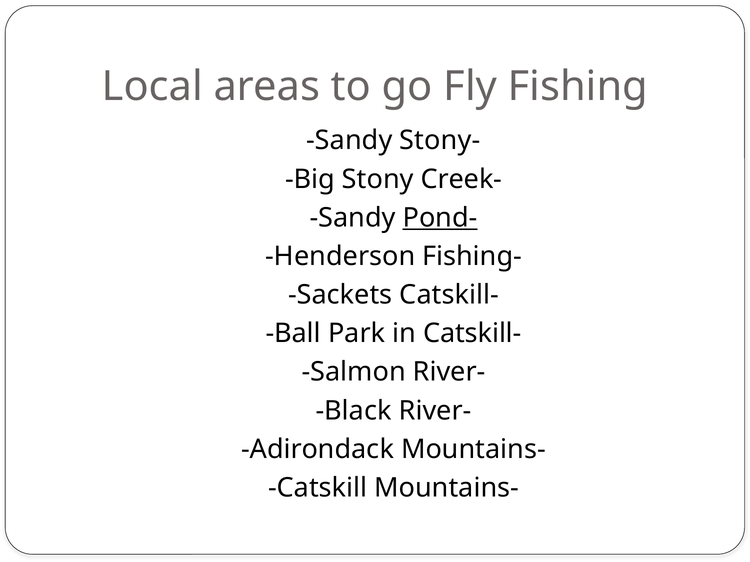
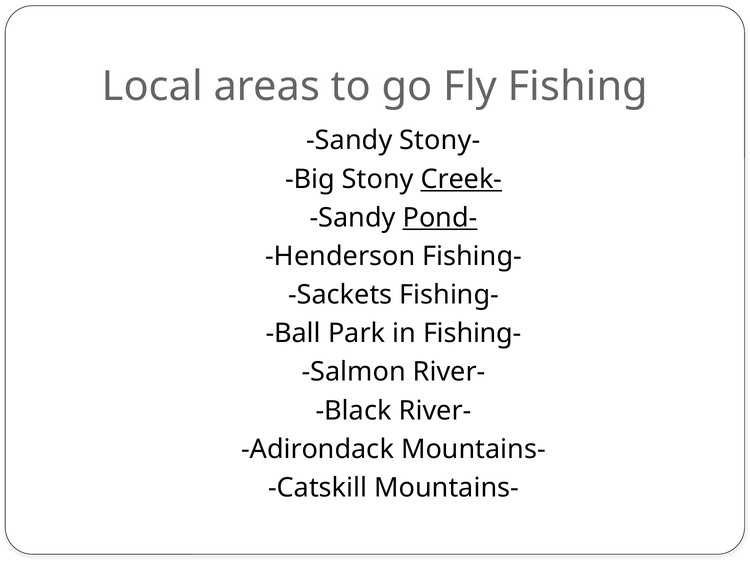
Creek- underline: none -> present (461, 179)
Sackets Catskill-: Catskill- -> Fishing- (449, 295)
in Catskill-: Catskill- -> Fishing- (472, 334)
